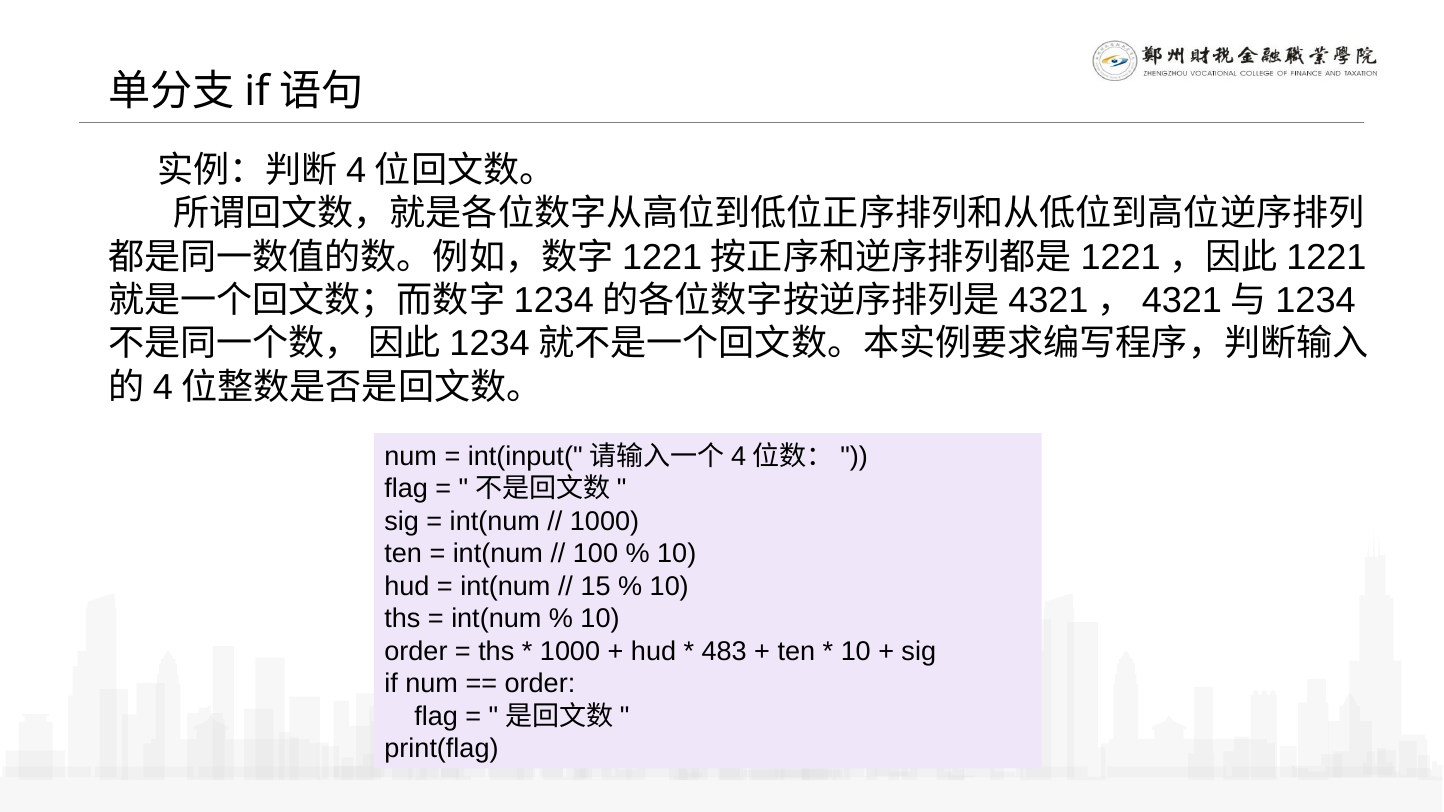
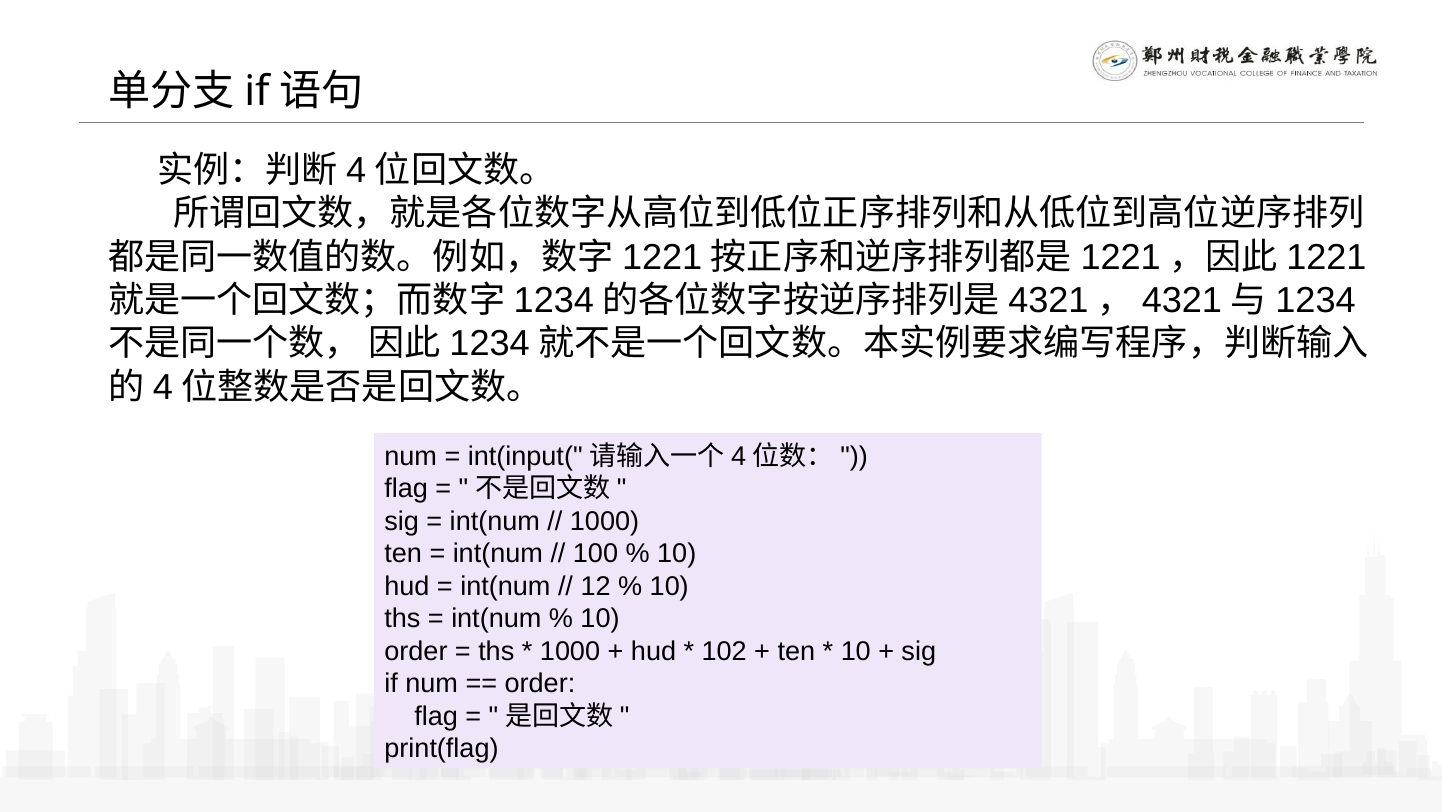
15: 15 -> 12 (596, 587)
483: 483 -> 102 (724, 652)
